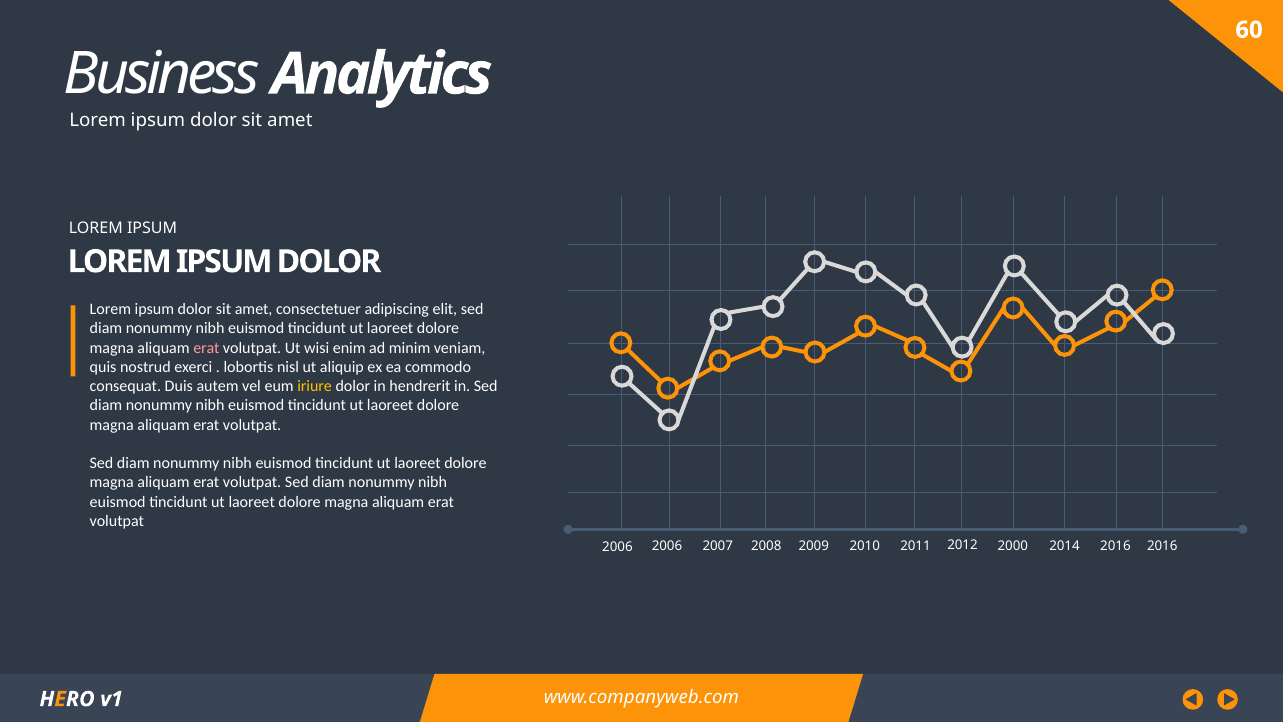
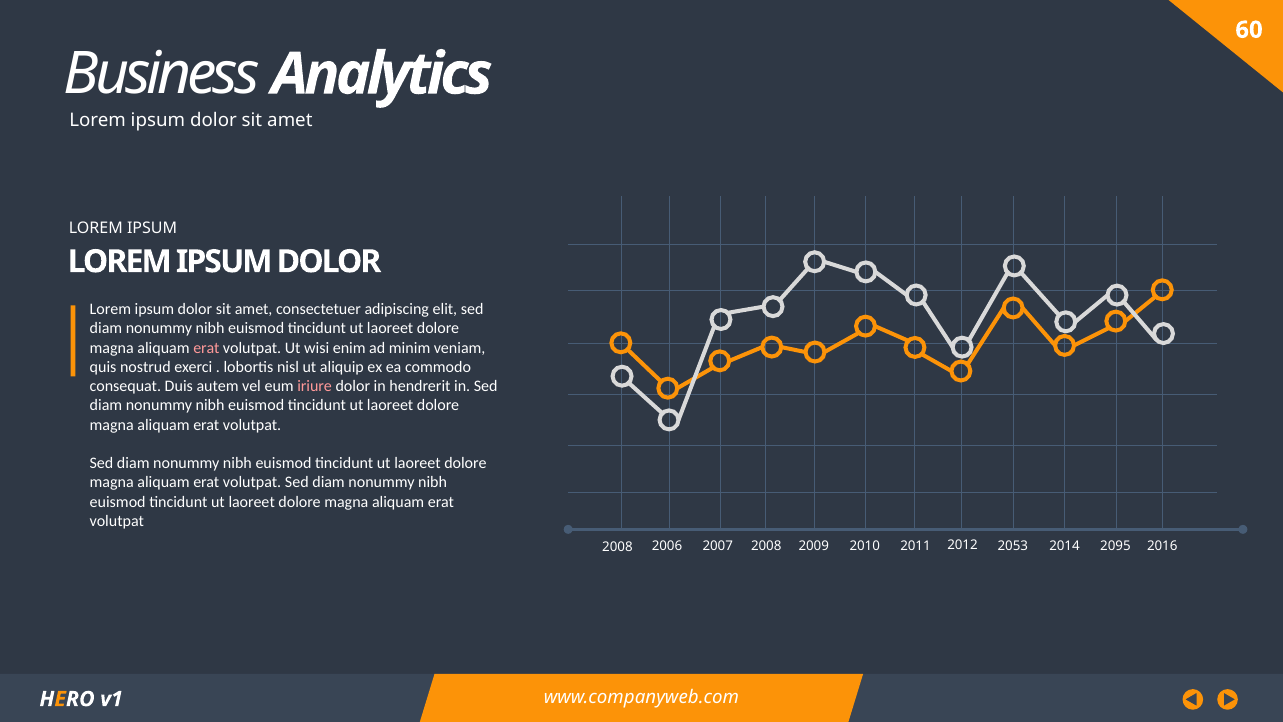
iriure colour: yellow -> pink (315, 386)
2016: 2016 -> 2095 (1115, 546)
2000: 2000 -> 2053 (1013, 546)
2006: 2006 -> 2008 (617, 547)
